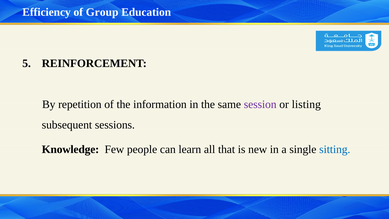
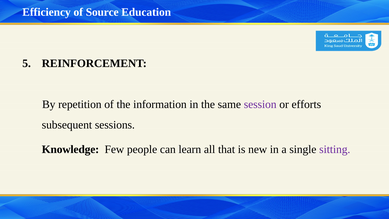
Group: Group -> Source (102, 12)
listing: listing -> efforts (306, 104)
sitting colour: blue -> purple (335, 149)
